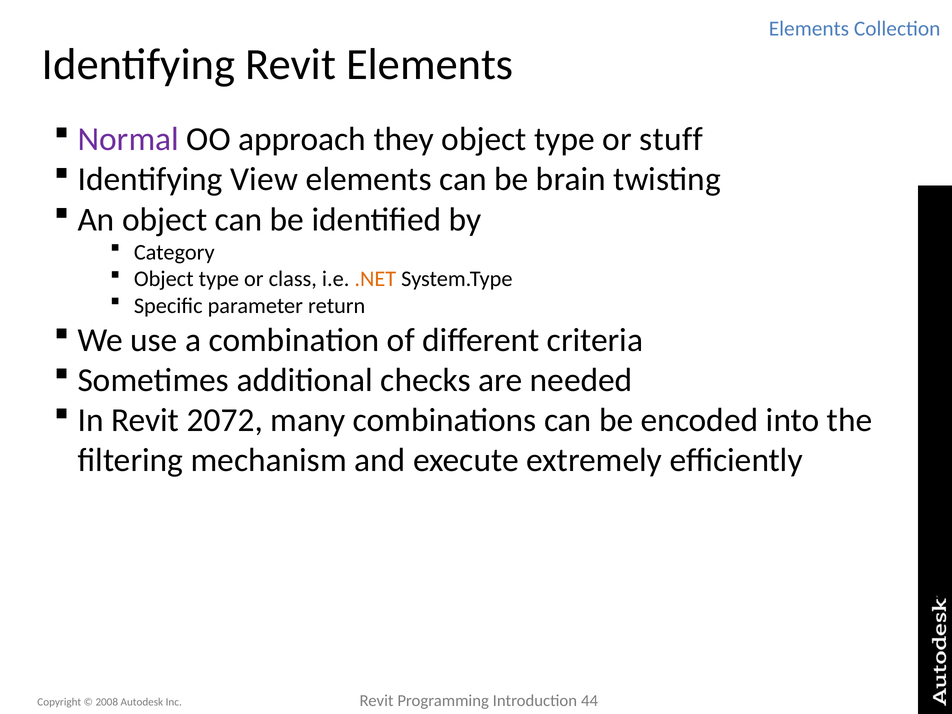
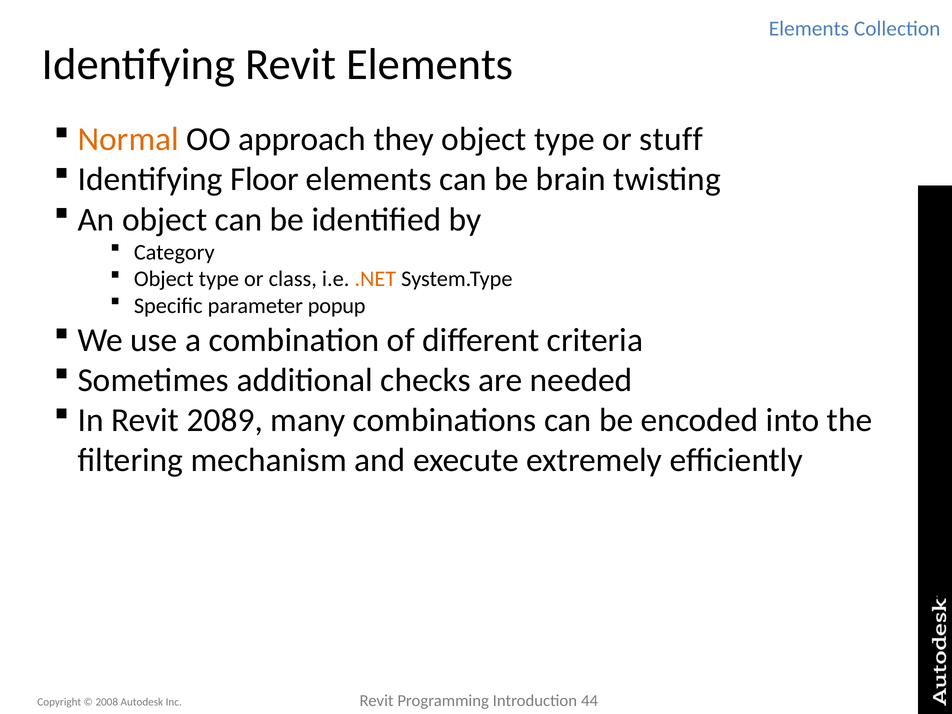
Normal colour: purple -> orange (128, 139)
View: View -> Floor (264, 179)
return: return -> popup (337, 306)
2072: 2072 -> 2089 (225, 420)
